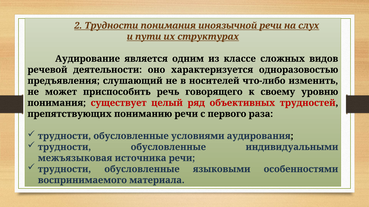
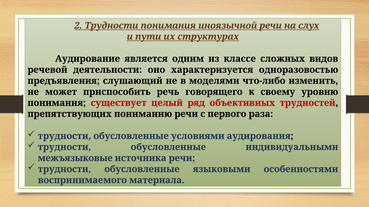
носителей: носителей -> моделями (214, 81)
межъязыковая: межъязыковая -> межъязыковые (75, 158)
